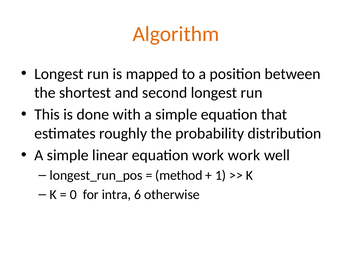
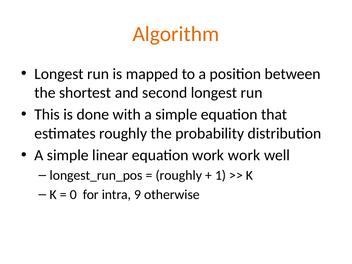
method: method -> roughly (179, 175)
6: 6 -> 9 (138, 195)
